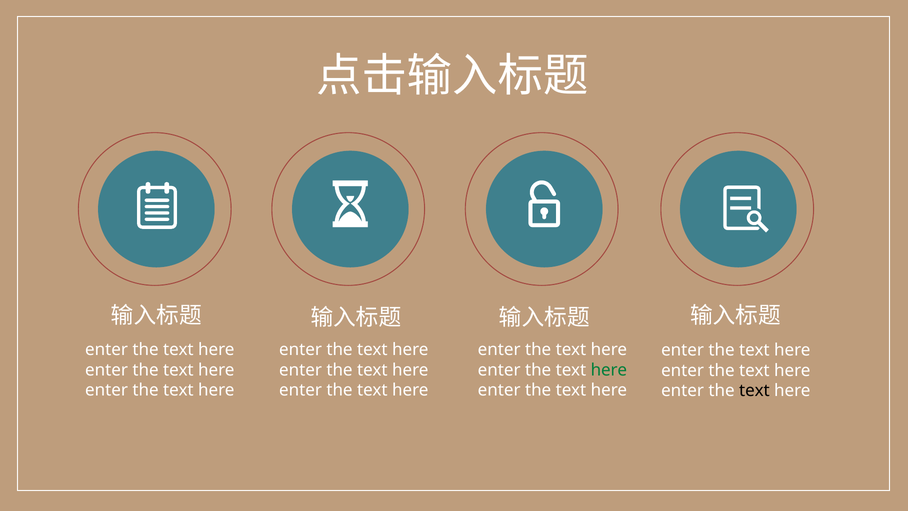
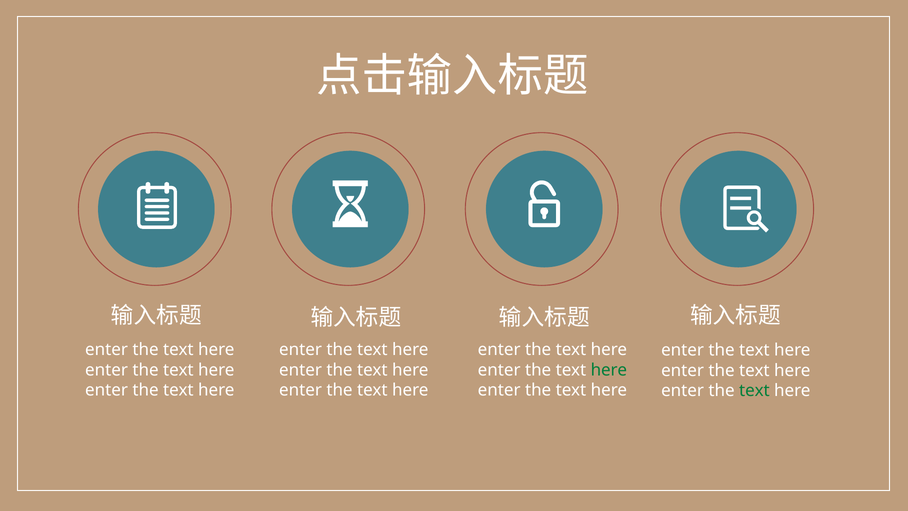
text colour: black -> green (754, 391)
